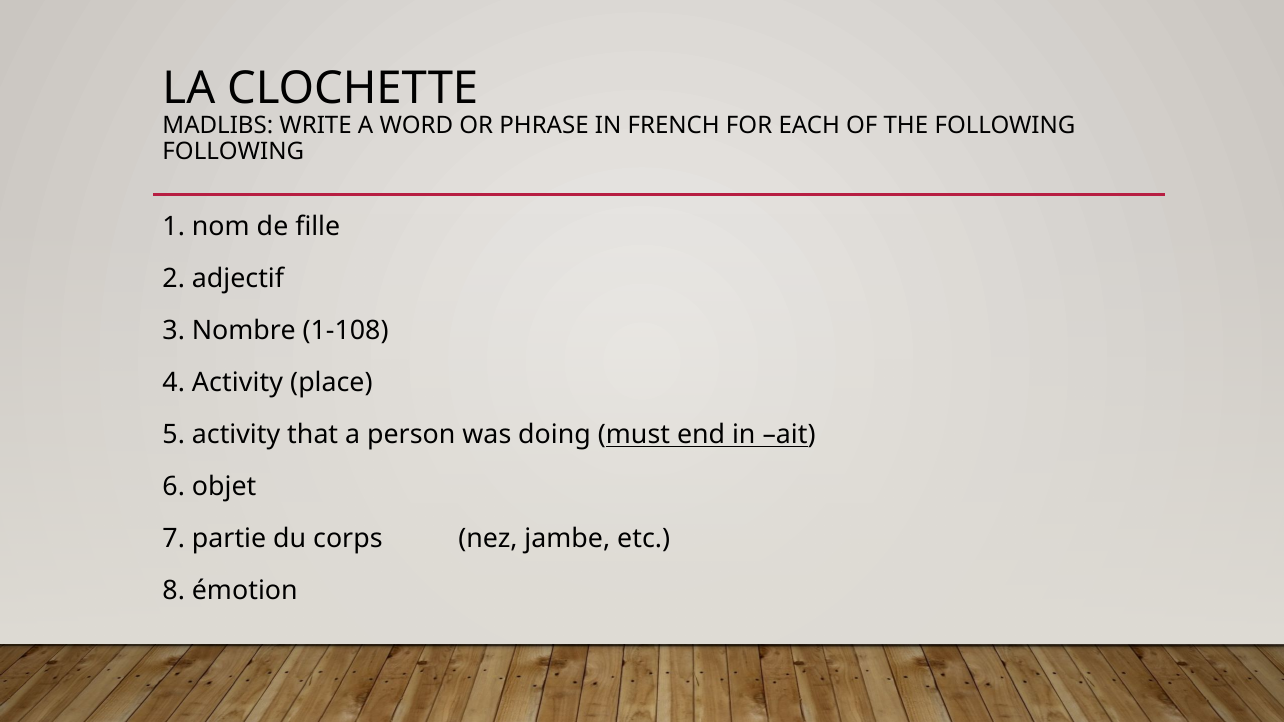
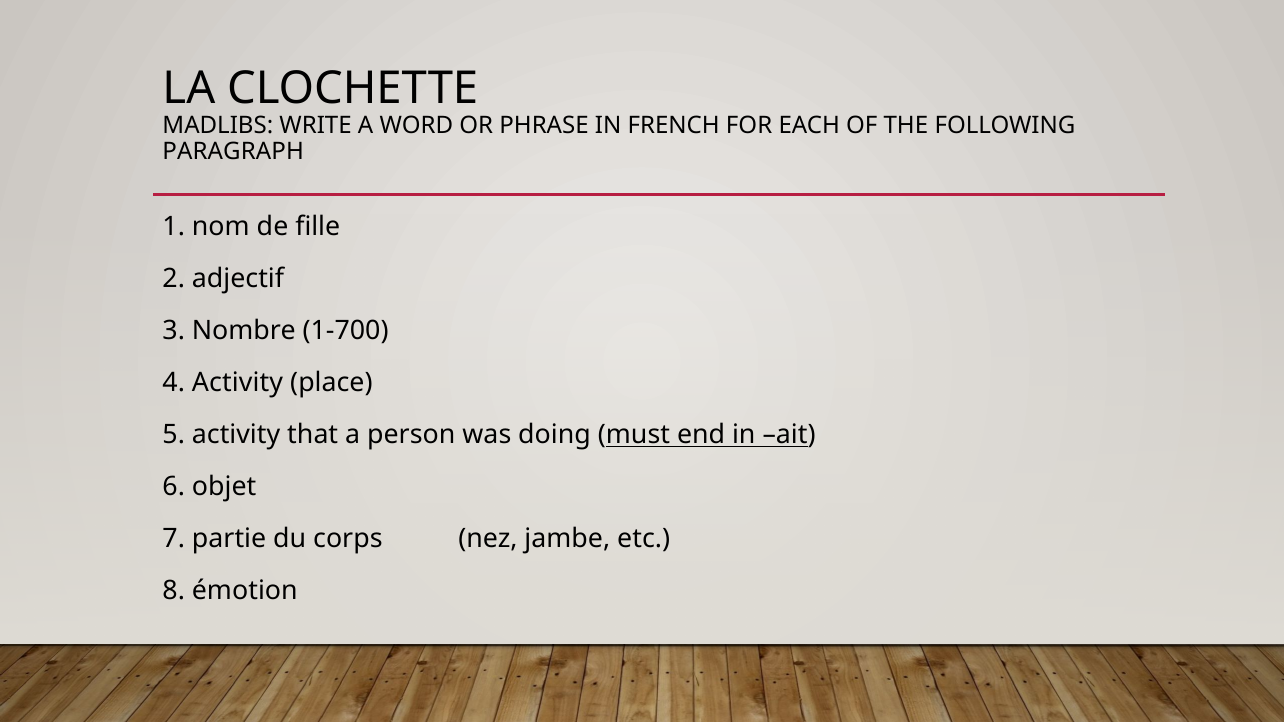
FOLLOWING: FOLLOWING -> PARAGRAPH (233, 152)
1-108: 1-108 -> 1-700 (346, 331)
